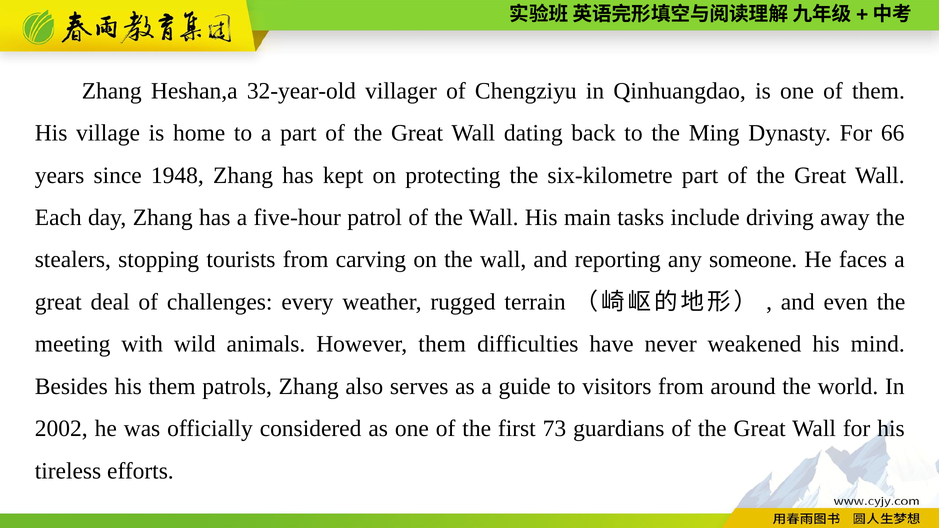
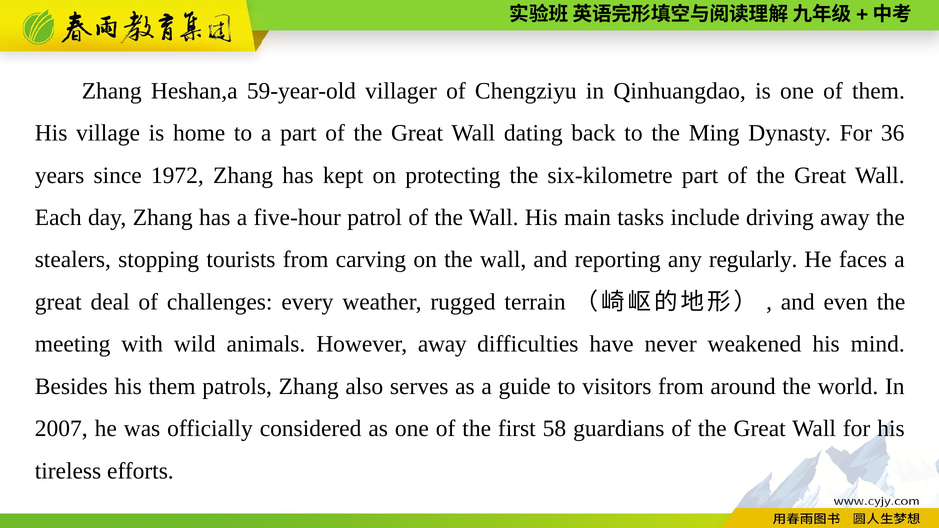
32-year-old: 32-year-old -> 59-year-old (301, 91)
66: 66 -> 36 (893, 133)
1948: 1948 -> 1972 (177, 175)
someone: someone -> regularly (753, 260)
However them: them -> away (442, 344)
2002: 2002 -> 2007 (61, 429)
73: 73 -> 58 (554, 429)
